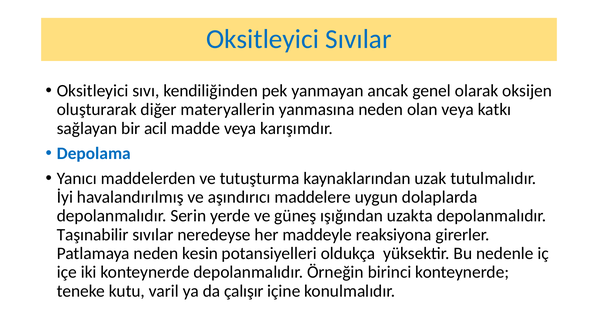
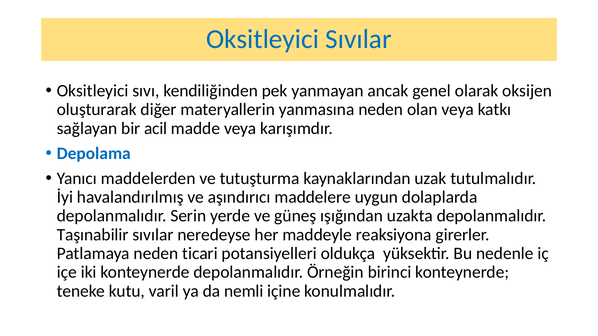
kesin: kesin -> ticari (200, 254)
çalışır: çalışır -> nemli (244, 291)
